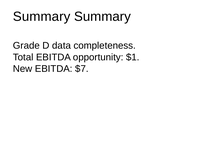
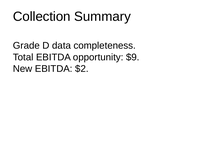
Summary: Summary -> Collection (42, 16)
$1: $1 -> $9 (133, 57)
$7: $7 -> $2 (82, 69)
